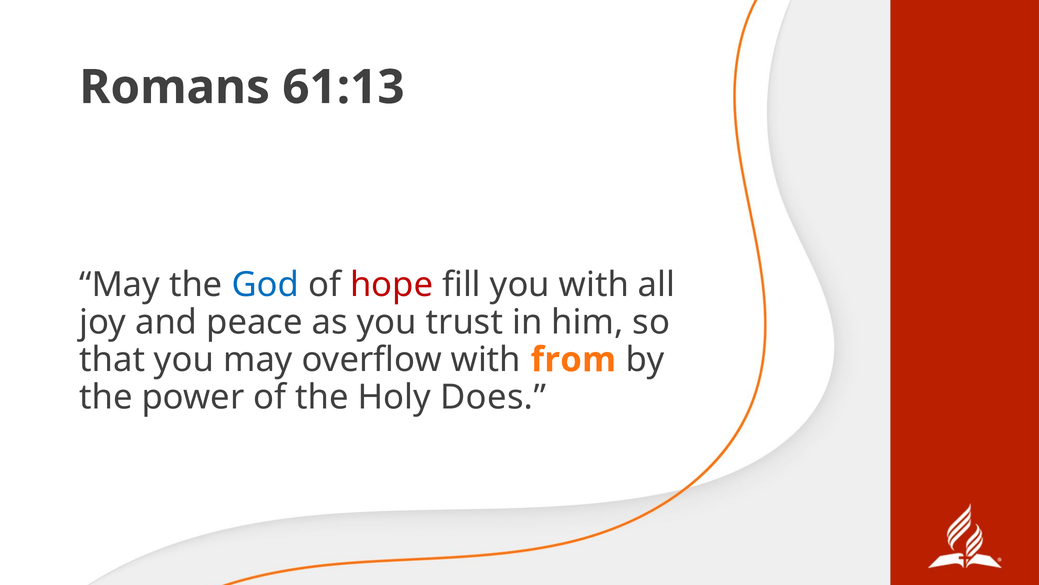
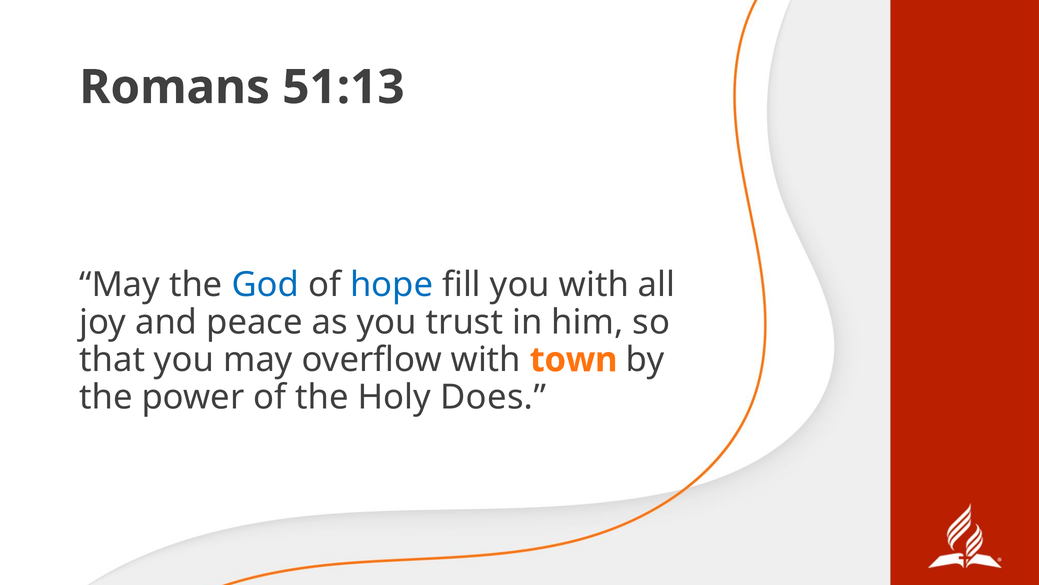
61:13: 61:13 -> 51:13 (343, 87)
hope colour: red -> blue (392, 285)
from: from -> town (574, 359)
